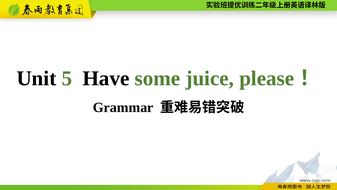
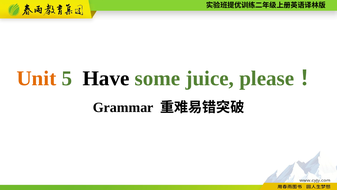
Unit colour: black -> orange (36, 78)
